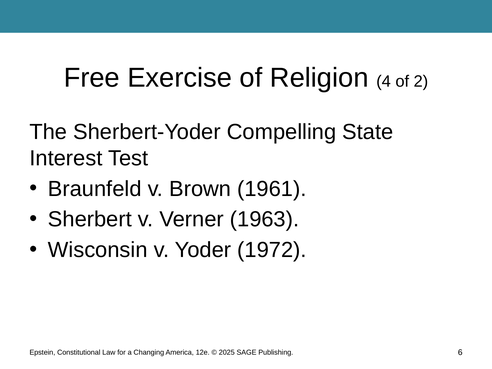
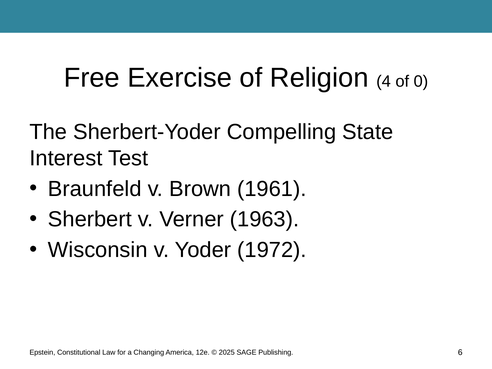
2: 2 -> 0 (421, 81)
